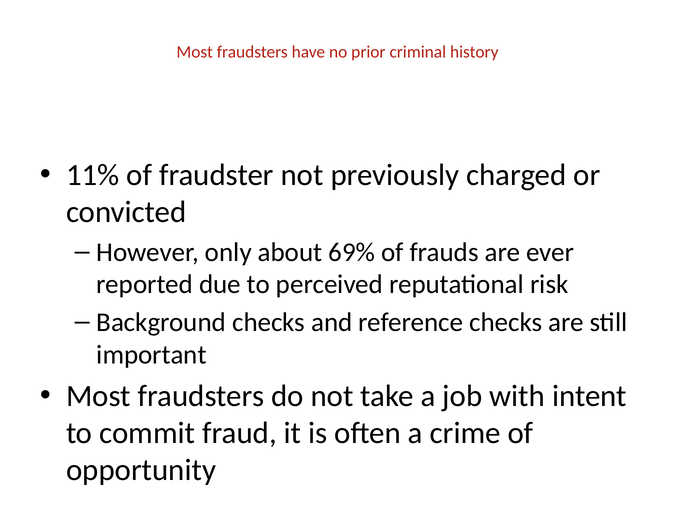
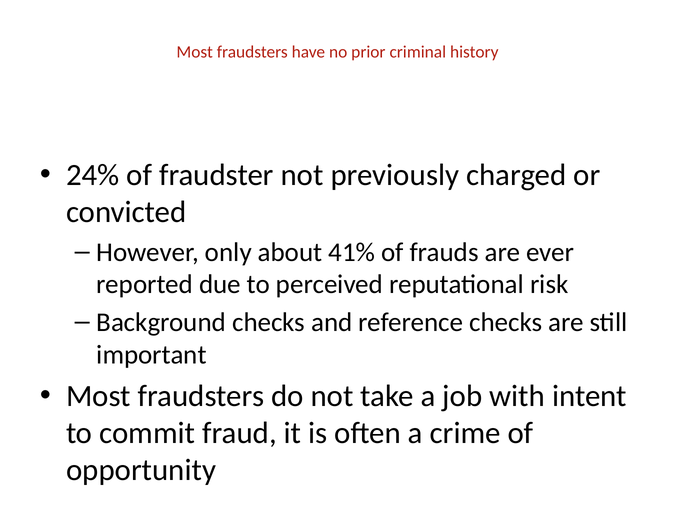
11%: 11% -> 24% (93, 175)
69%: 69% -> 41% (352, 252)
